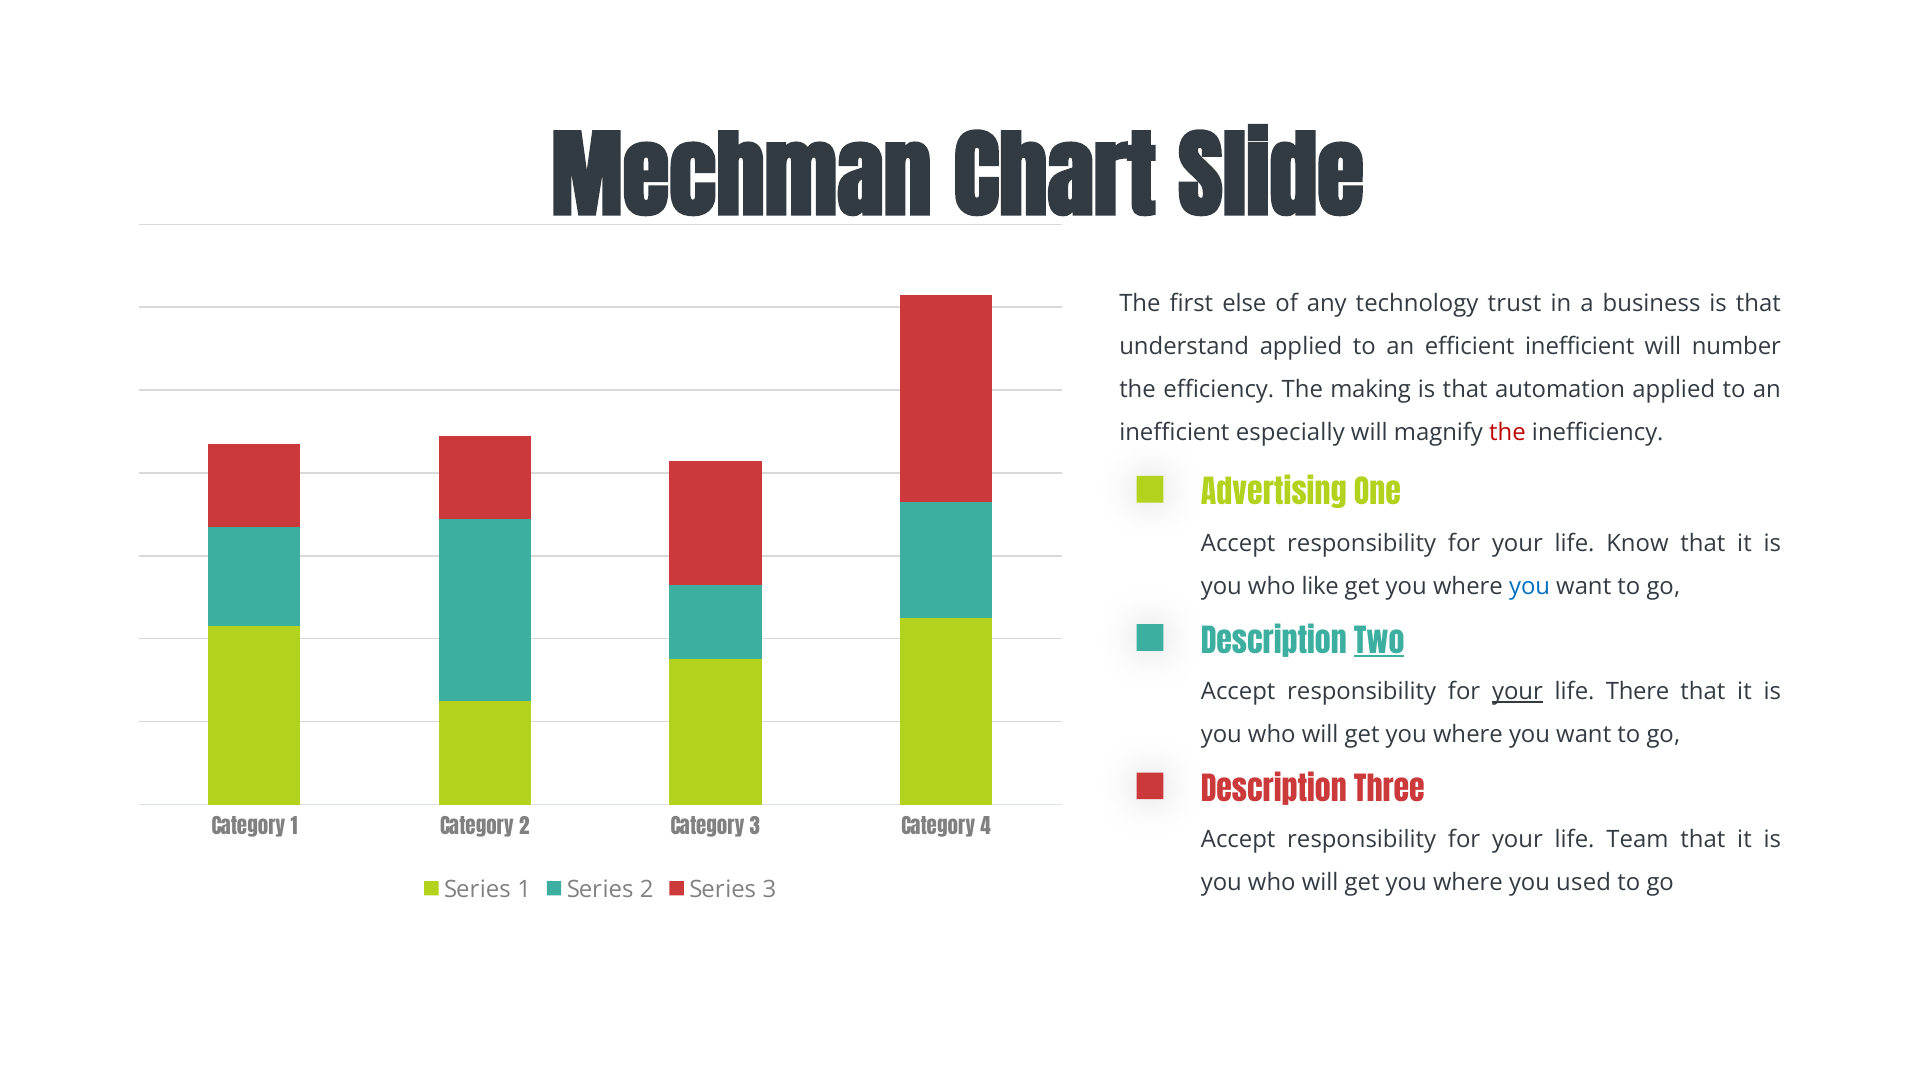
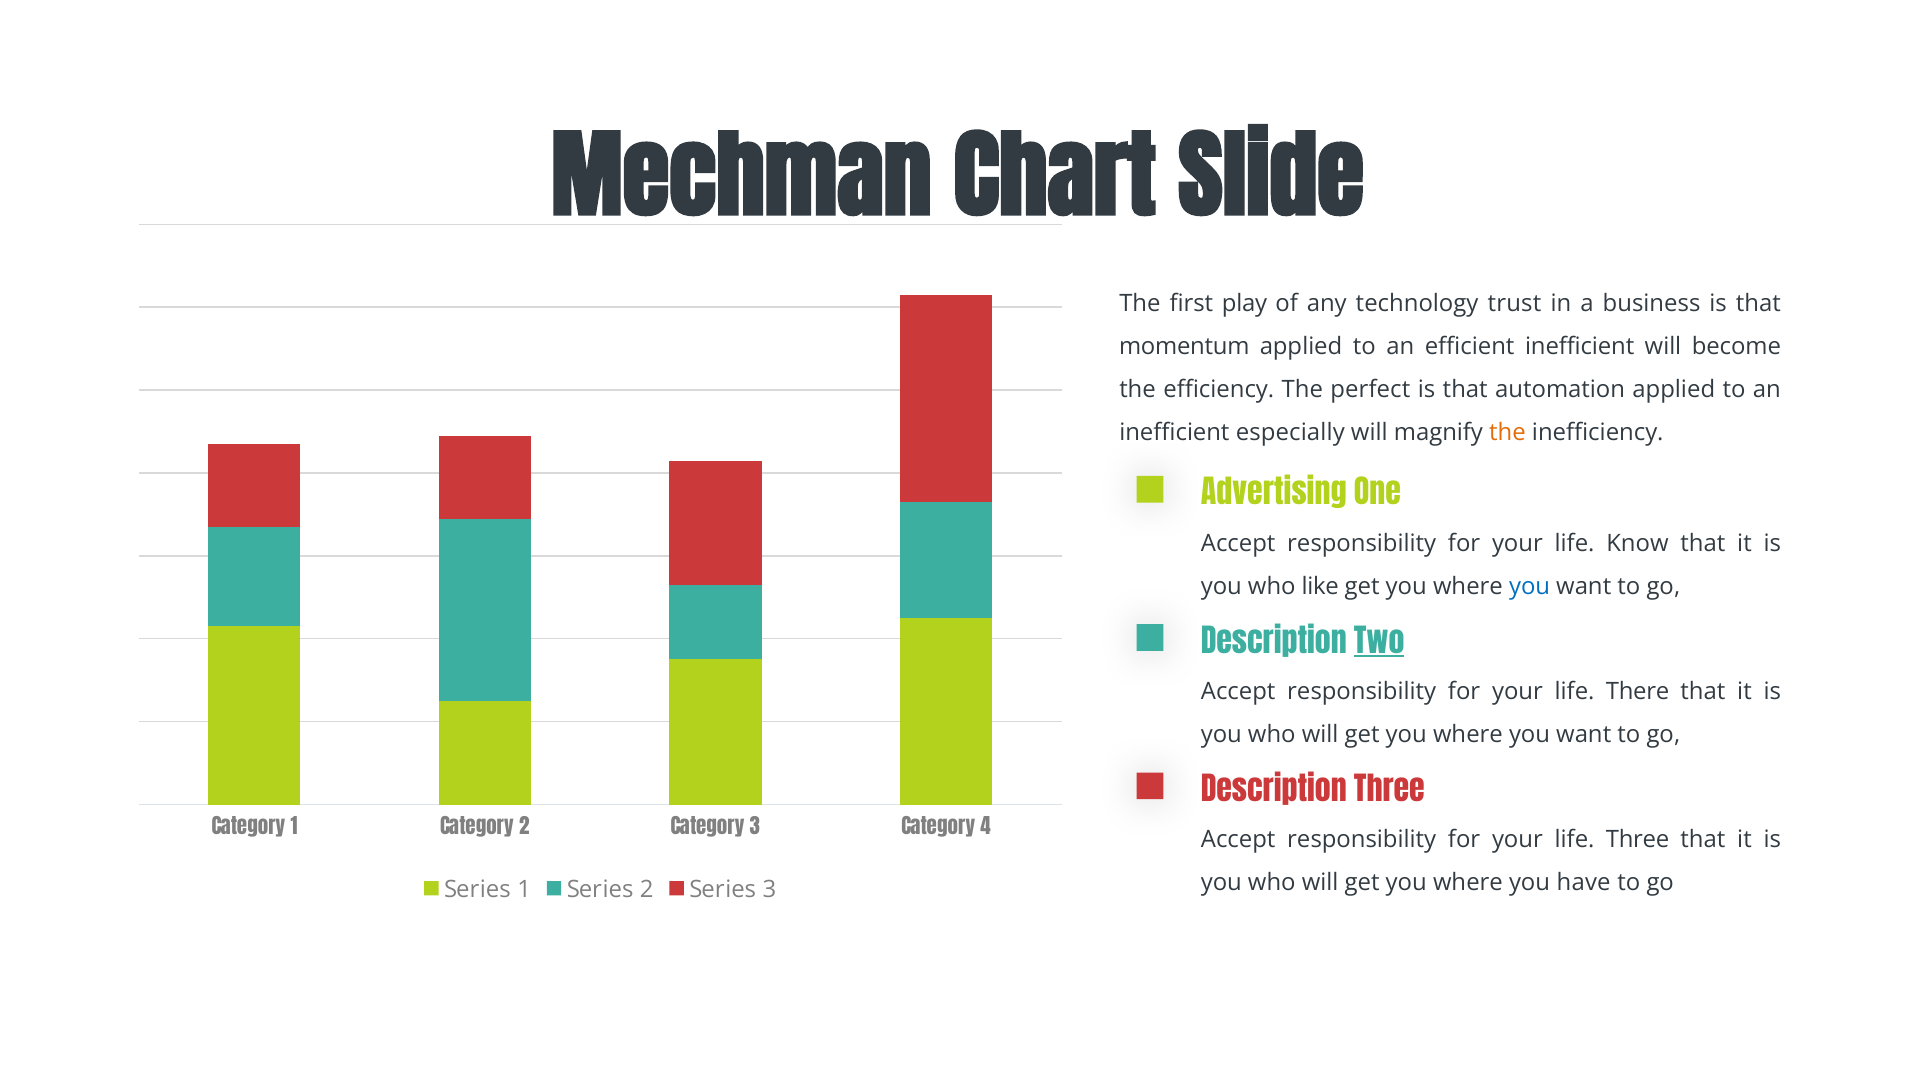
else: else -> play (1244, 303)
understand: understand -> momentum (1184, 346)
number: number -> become (1736, 346)
making: making -> perfect (1370, 389)
the colour: red -> orange (1507, 432)
your underline: present -> none (1517, 691)
life Team: Team -> Three (1638, 840)
used: used -> have (1584, 883)
